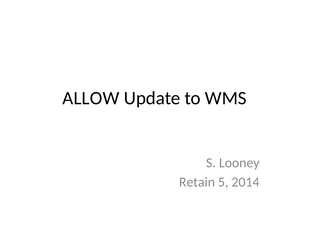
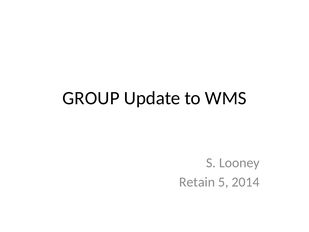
ALLOW: ALLOW -> GROUP (91, 98)
